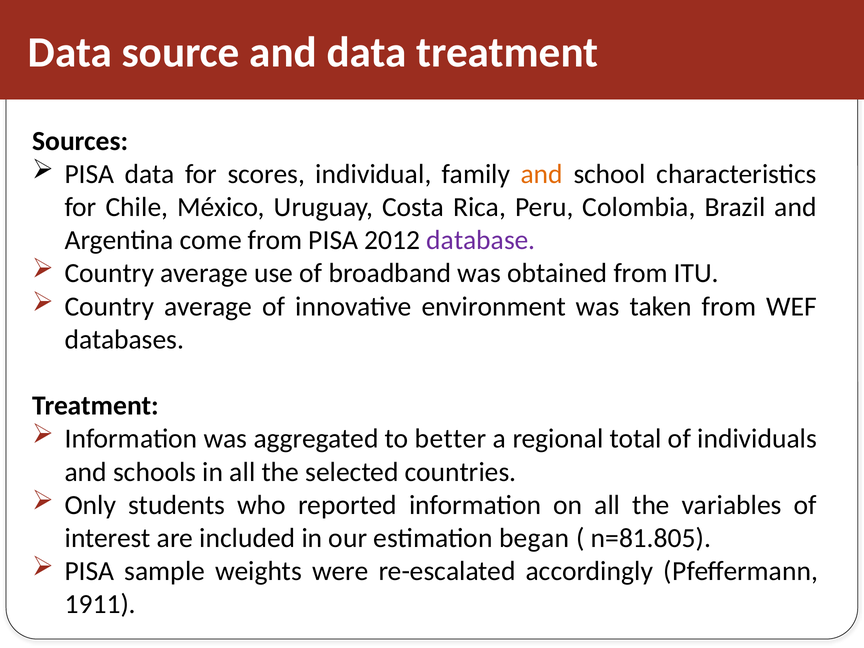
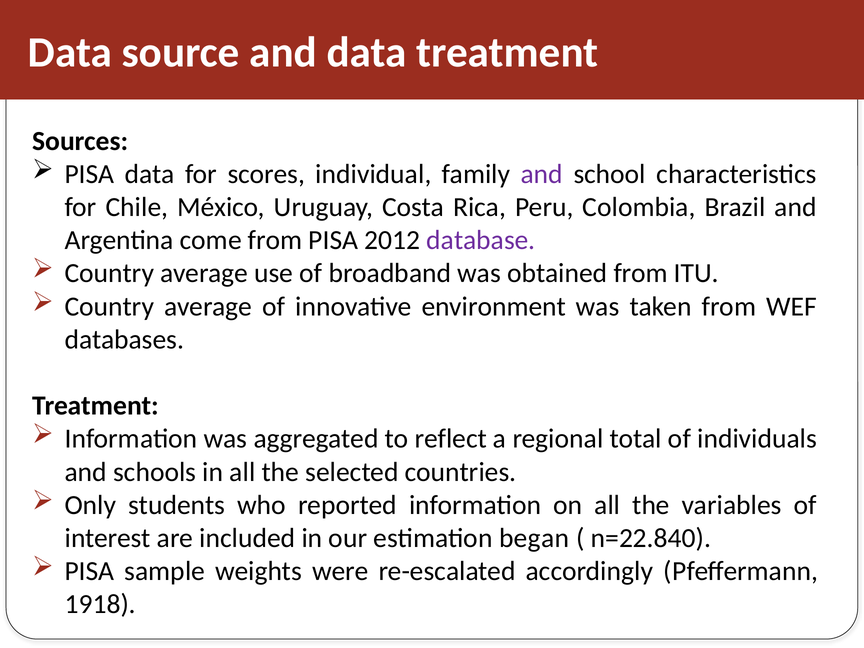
and colour: orange -> purple (542, 174)
better: better -> reflect (451, 439)
n=81.805: n=81.805 -> n=22.840 (651, 538)
1911: 1911 -> 1918 (100, 604)
